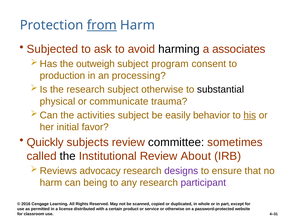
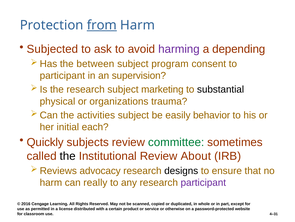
harming colour: black -> purple (179, 49)
associates: associates -> depending (239, 49)
outweigh: outweigh -> between (95, 64)
production: production -> participant (62, 75)
processing: processing -> supervision (139, 75)
subject otherwise: otherwise -> marketing (162, 89)
communicate: communicate -> organizations (119, 101)
his underline: present -> none (250, 115)
favor: favor -> each (95, 127)
committee colour: black -> green (176, 142)
designs colour: purple -> black (181, 170)
being: being -> really (95, 182)
